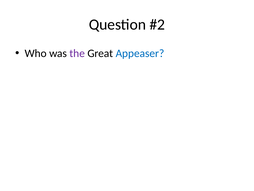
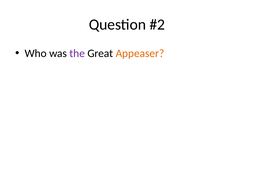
Appeaser colour: blue -> orange (140, 53)
